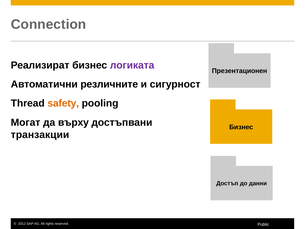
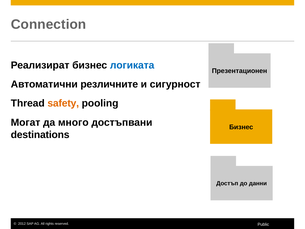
логиката colour: purple -> blue (132, 65)
върху: върху -> много (73, 122)
транзакции: транзакции -> destinations (40, 135)
